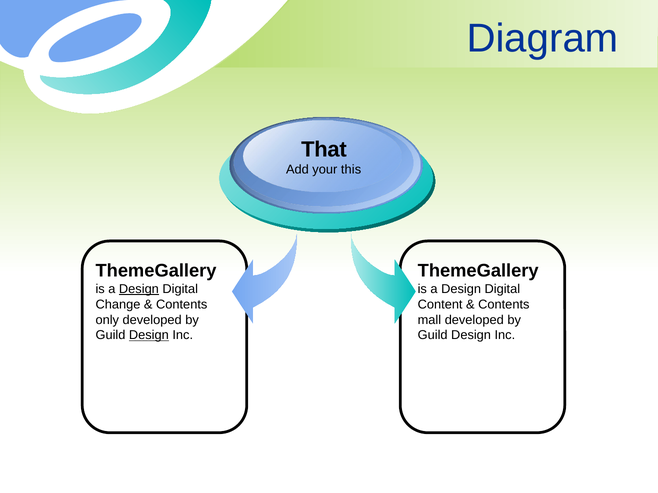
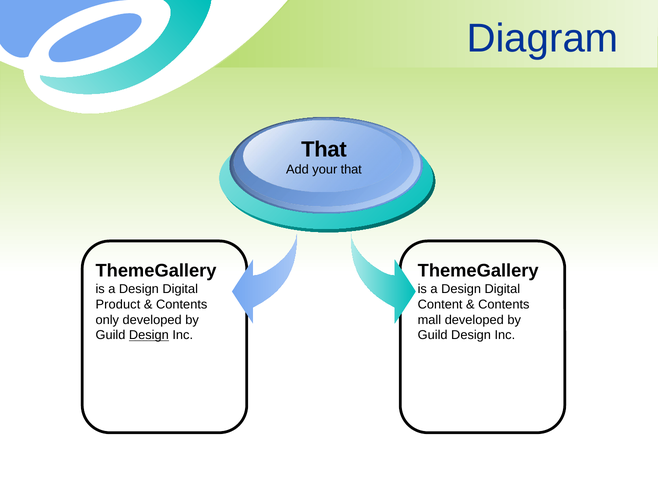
your this: this -> that (351, 170)
Design underline: present -> none (139, 289)
Change: Change -> Product (118, 305)
